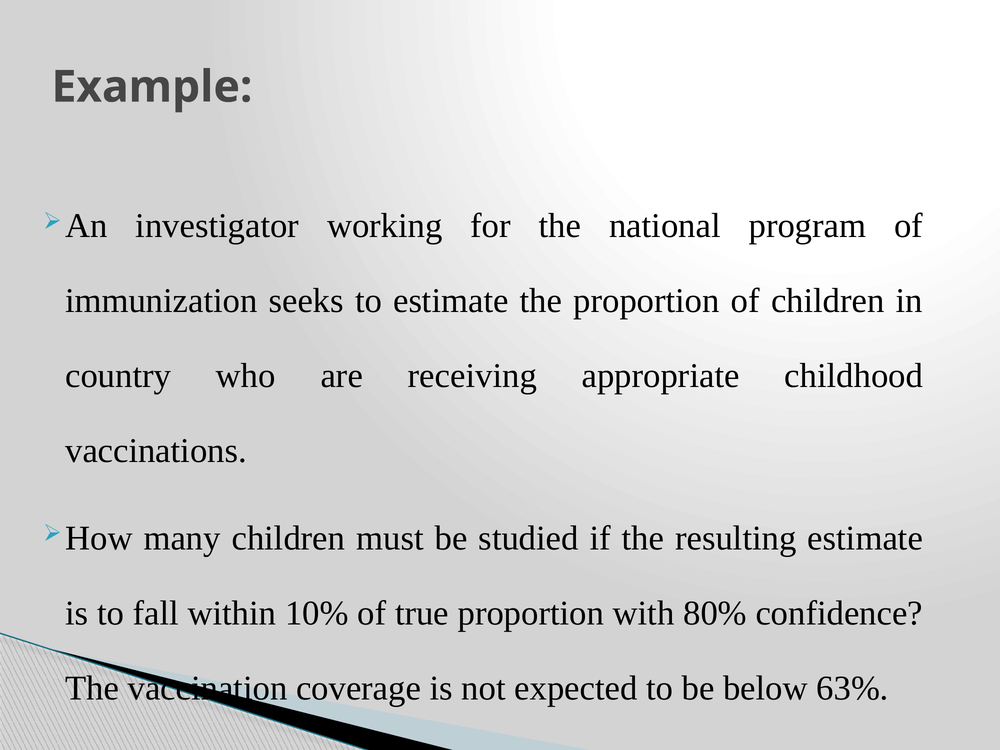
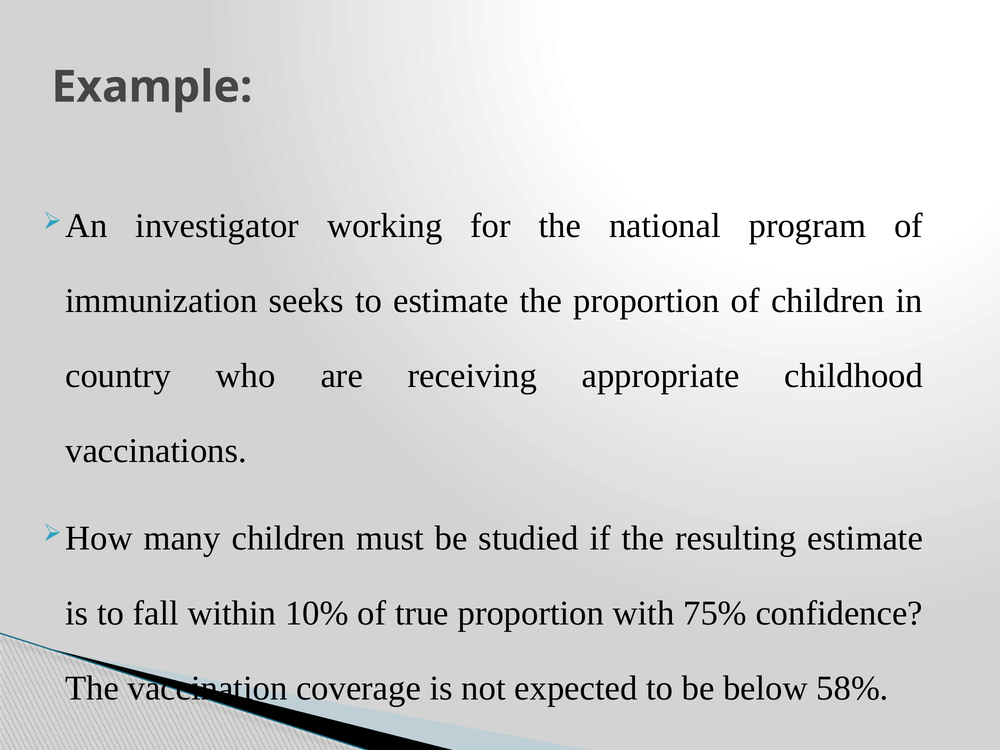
80%: 80% -> 75% (715, 613)
63%: 63% -> 58% (853, 688)
